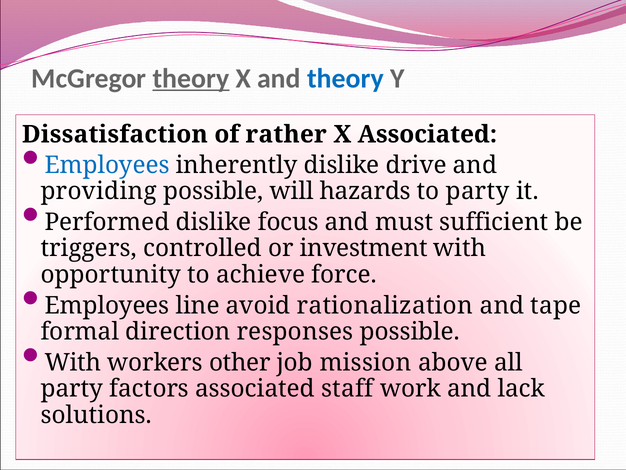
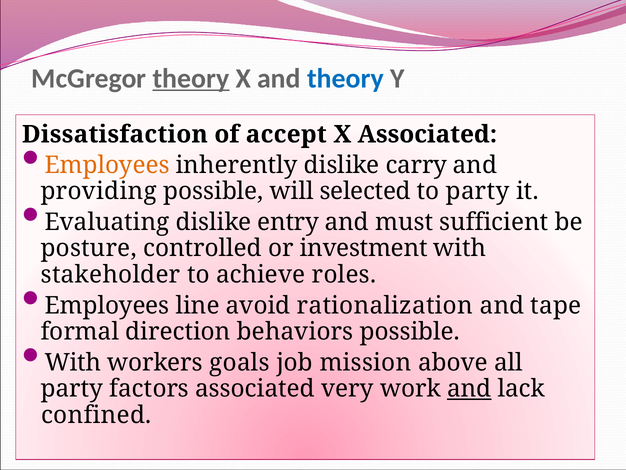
rather: rather -> accept (286, 134)
Employees colour: blue -> orange (107, 165)
drive: drive -> carry (416, 165)
hazards: hazards -> selected (365, 191)
Performed: Performed -> Evaluating (107, 222)
focus: focus -> entry (288, 222)
triggers: triggers -> posture (89, 248)
opportunity: opportunity -> stakeholder (111, 274)
force: force -> roles (344, 274)
responses: responses -> behaviors (295, 331)
other: other -> goals (240, 362)
staff: staff -> very (347, 388)
and underline: none -> present (469, 388)
solutions: solutions -> confined (96, 415)
